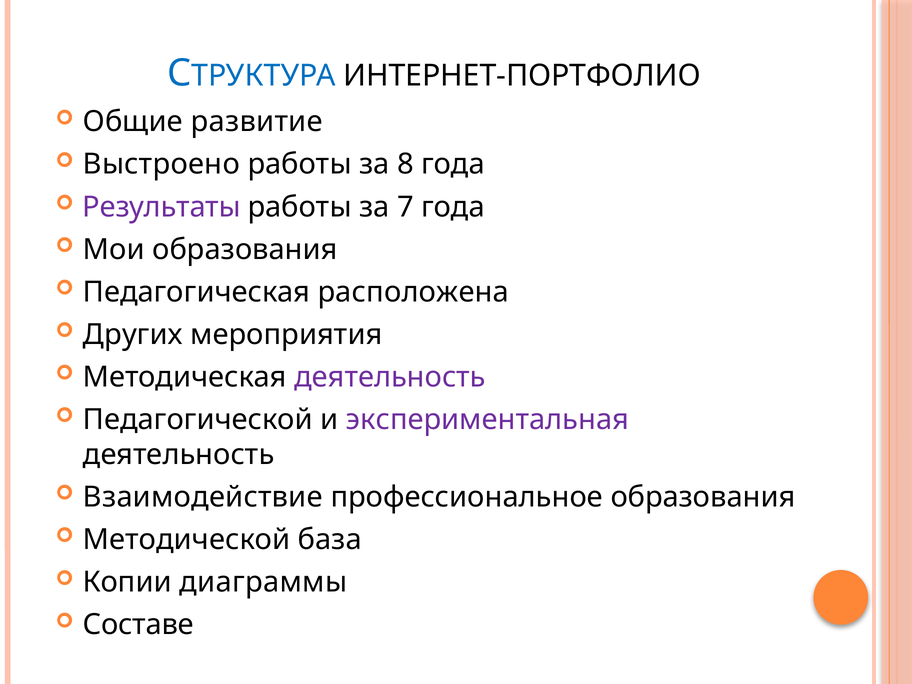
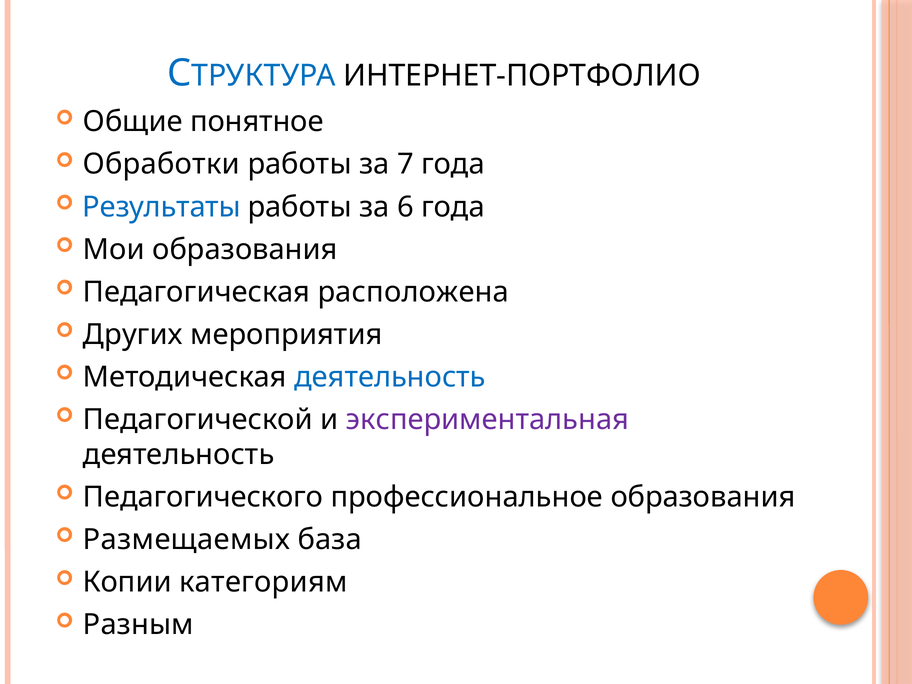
развитие: развитие -> понятное (257, 122)
Выстроено: Выстроено -> Обработки (161, 164)
8: 8 -> 7 (405, 164)
Результаты colour: purple -> blue (162, 207)
7: 7 -> 6 (405, 207)
деятельность colour: purple -> blue (390, 377)
Взаимодействие: Взаимодействие -> Педагогического (203, 497)
Методической: Методической -> Размещаемых (187, 540)
диаграммы: диаграммы -> категориям (263, 582)
Составе: Составе -> Разным (138, 625)
